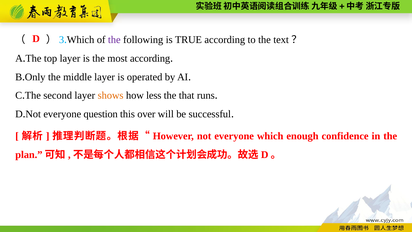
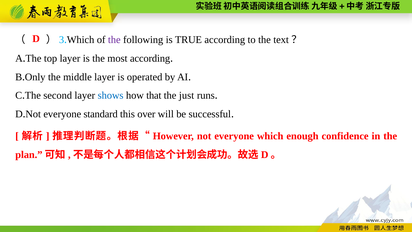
shows colour: orange -> blue (111, 95)
less: less -> that (154, 95)
that: that -> just (187, 95)
question: question -> standard (101, 114)
